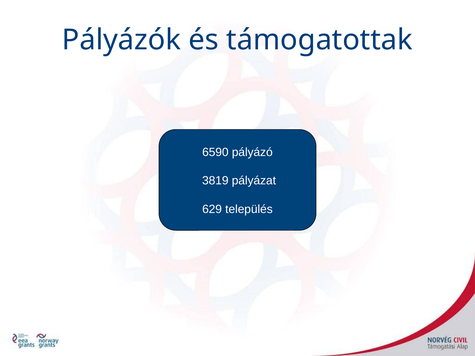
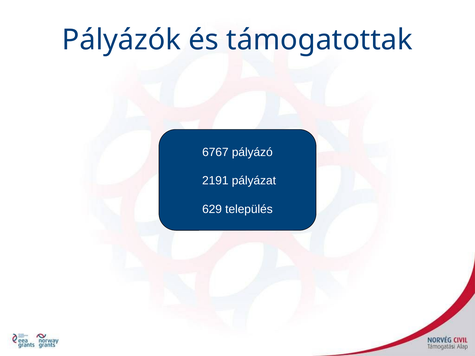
6590: 6590 -> 6767 (215, 152)
3819: 3819 -> 2191 (215, 181)
